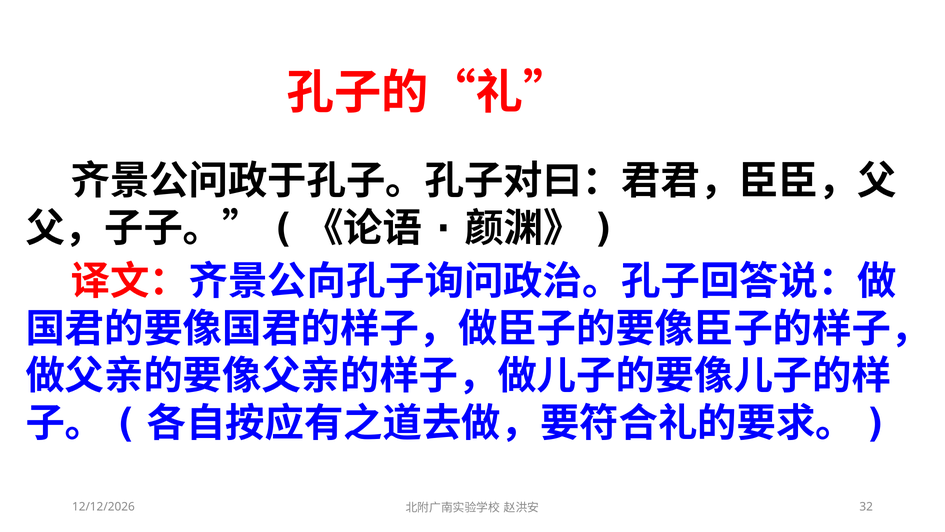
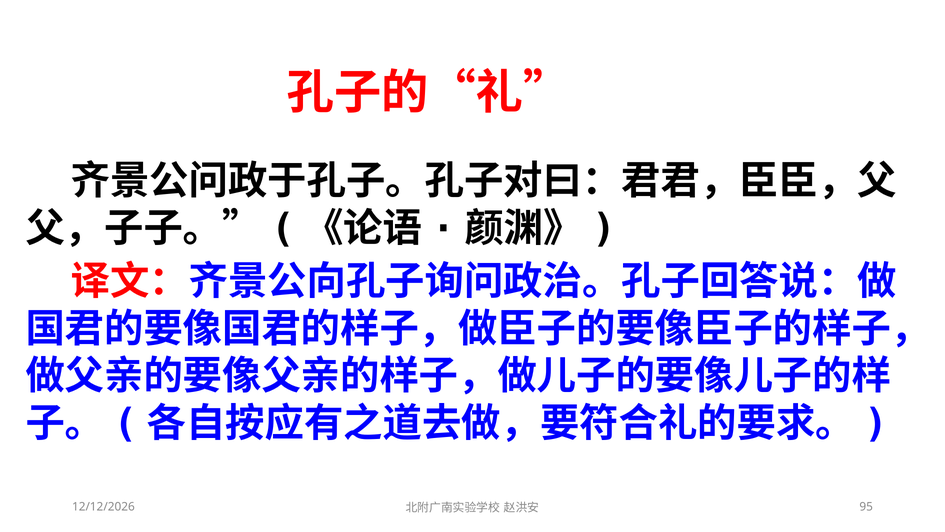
32: 32 -> 95 (866, 507)
